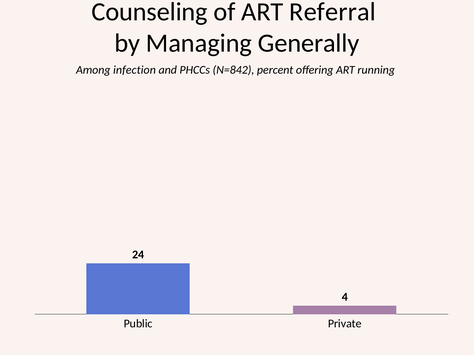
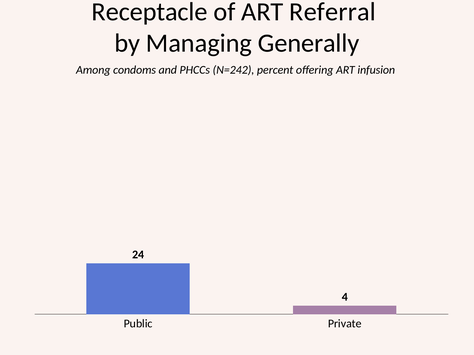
Counseling: Counseling -> Receptacle (150, 12)
infection: infection -> condoms (135, 70)
N=842: N=842 -> N=242 (234, 70)
running: running -> infusion (376, 70)
